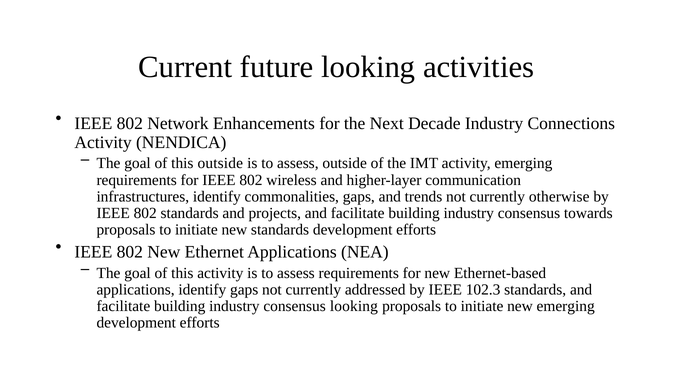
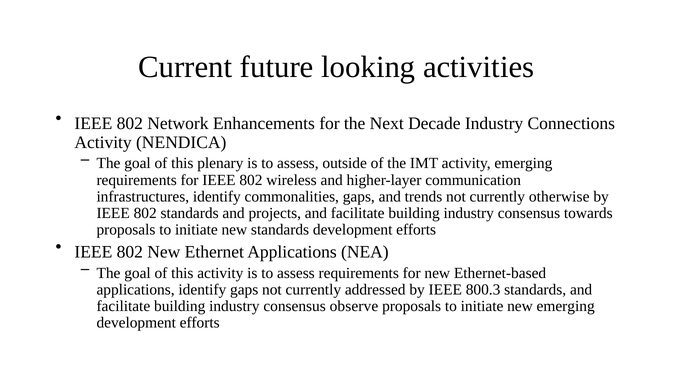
this outside: outside -> plenary (220, 164)
102.3: 102.3 -> 800.3 (483, 290)
consensus looking: looking -> observe (354, 307)
